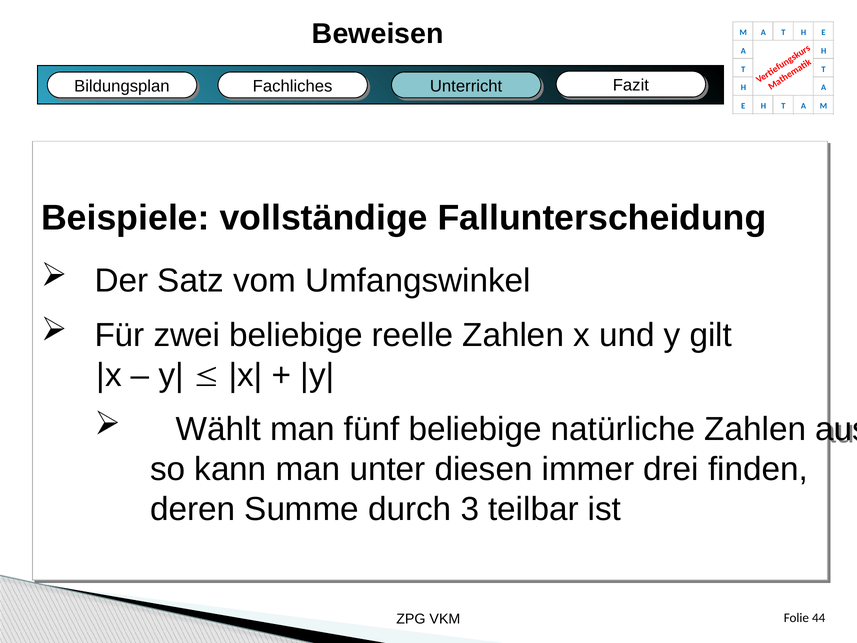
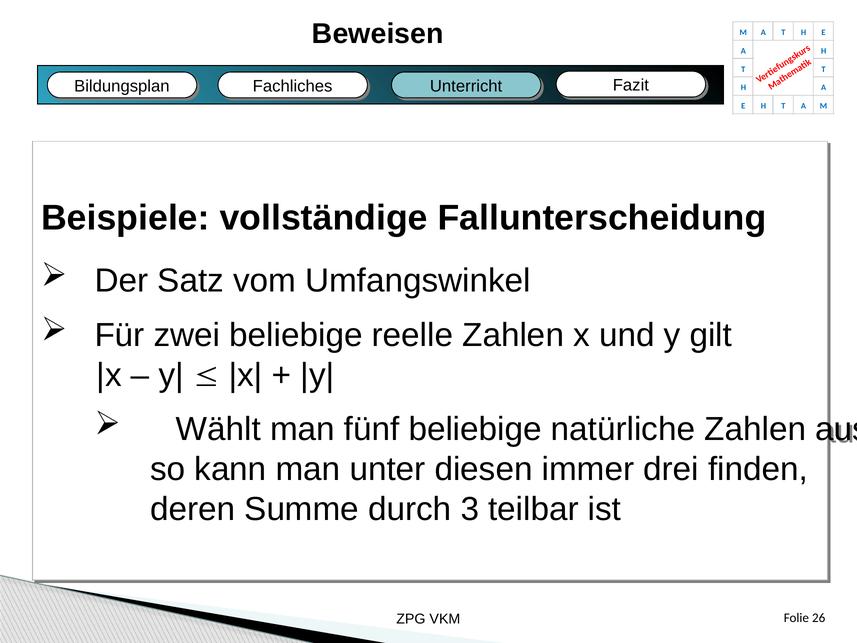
44: 44 -> 26 (819, 618)
